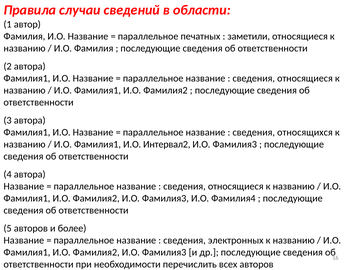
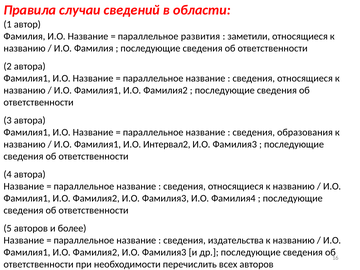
печатных: печатных -> развития (200, 36)
относящихся: относящихся -> образования (305, 132)
электронных: электронных -> издательства (236, 240)
